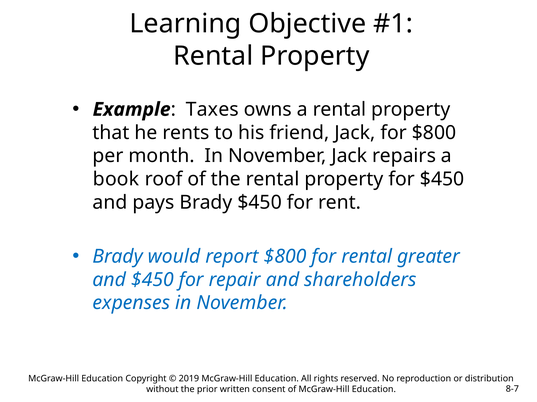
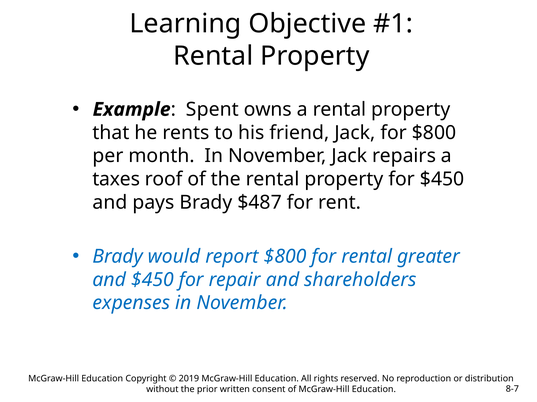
Taxes: Taxes -> Spent (212, 110)
book: book -> taxes (116, 179)
Brady $450: $450 -> $487 (260, 203)
